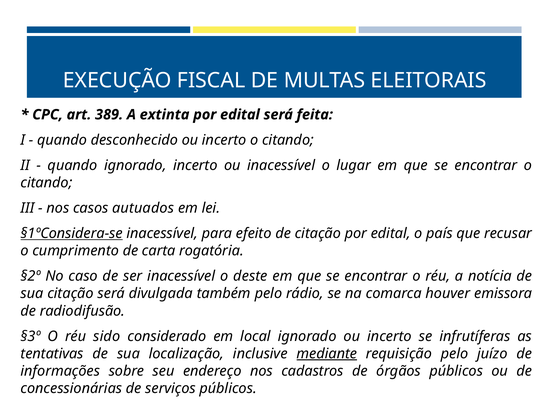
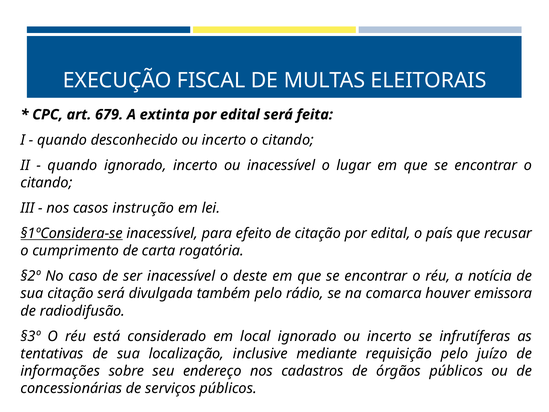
389: 389 -> 679 (109, 115)
autuados: autuados -> instrução (143, 208)
sido: sido -> está (107, 336)
mediante underline: present -> none (327, 353)
